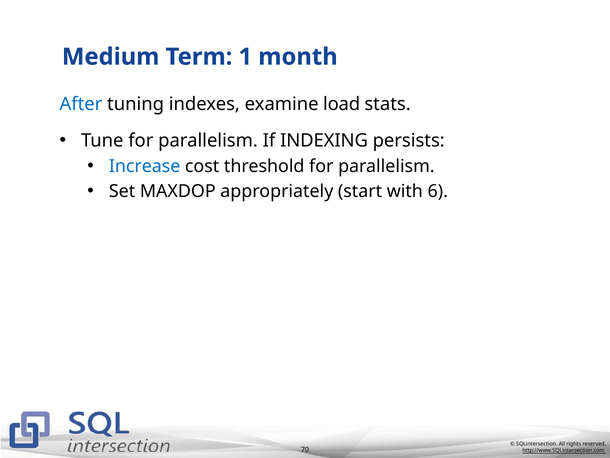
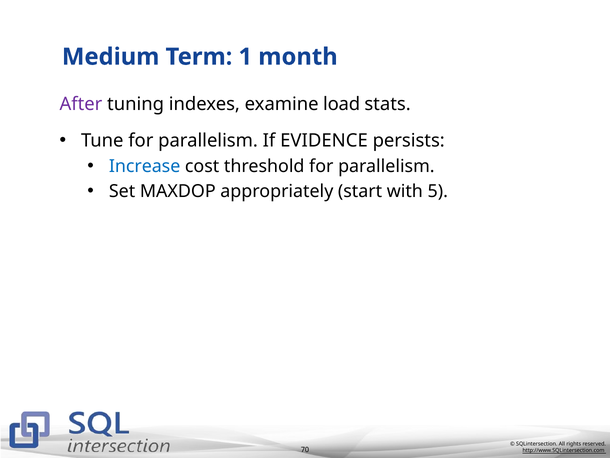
After colour: blue -> purple (81, 104)
INDEXING: INDEXING -> EVIDENCE (324, 141)
6: 6 -> 5 (438, 191)
